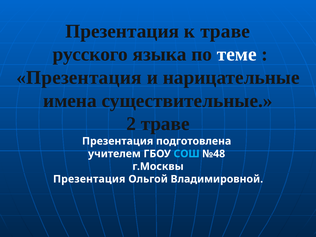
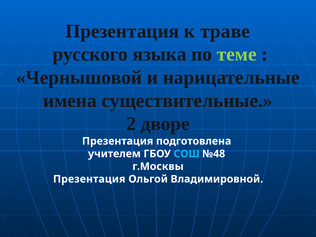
теме colour: white -> light green (237, 54)
Презентация: Презентация -> Чернышовой (79, 78)
2 траве: траве -> дворе (165, 124)
